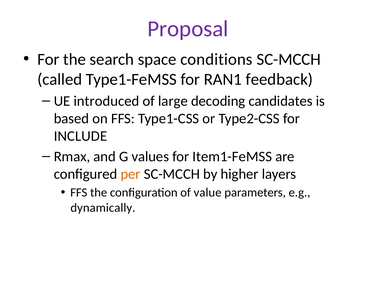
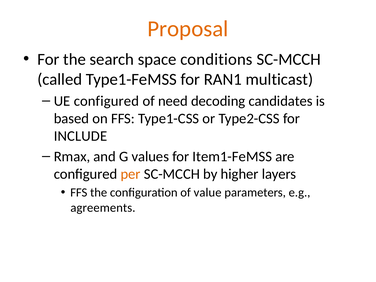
Proposal colour: purple -> orange (188, 29)
feedback: feedback -> multicast (279, 79)
UE introduced: introduced -> configured (106, 101)
large: large -> need (173, 101)
dynamically: dynamically -> agreements (103, 208)
